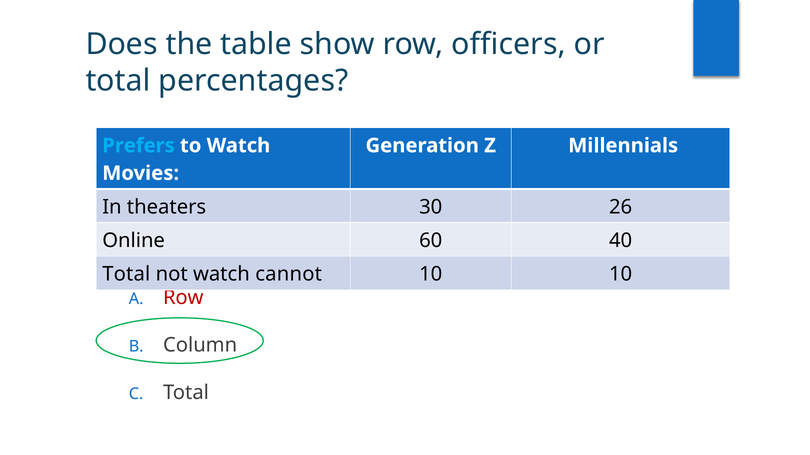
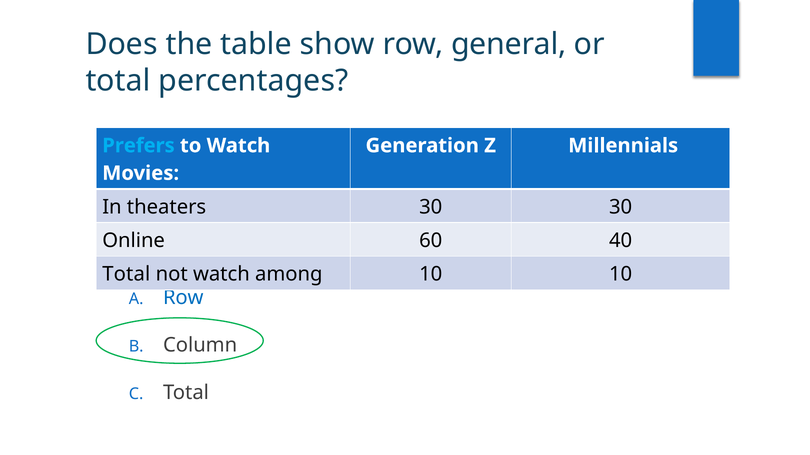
officers: officers -> general (509, 44)
30 26: 26 -> 30 (621, 207)
cannot: cannot -> among (289, 275)
Row colour: red -> blue (183, 298)
